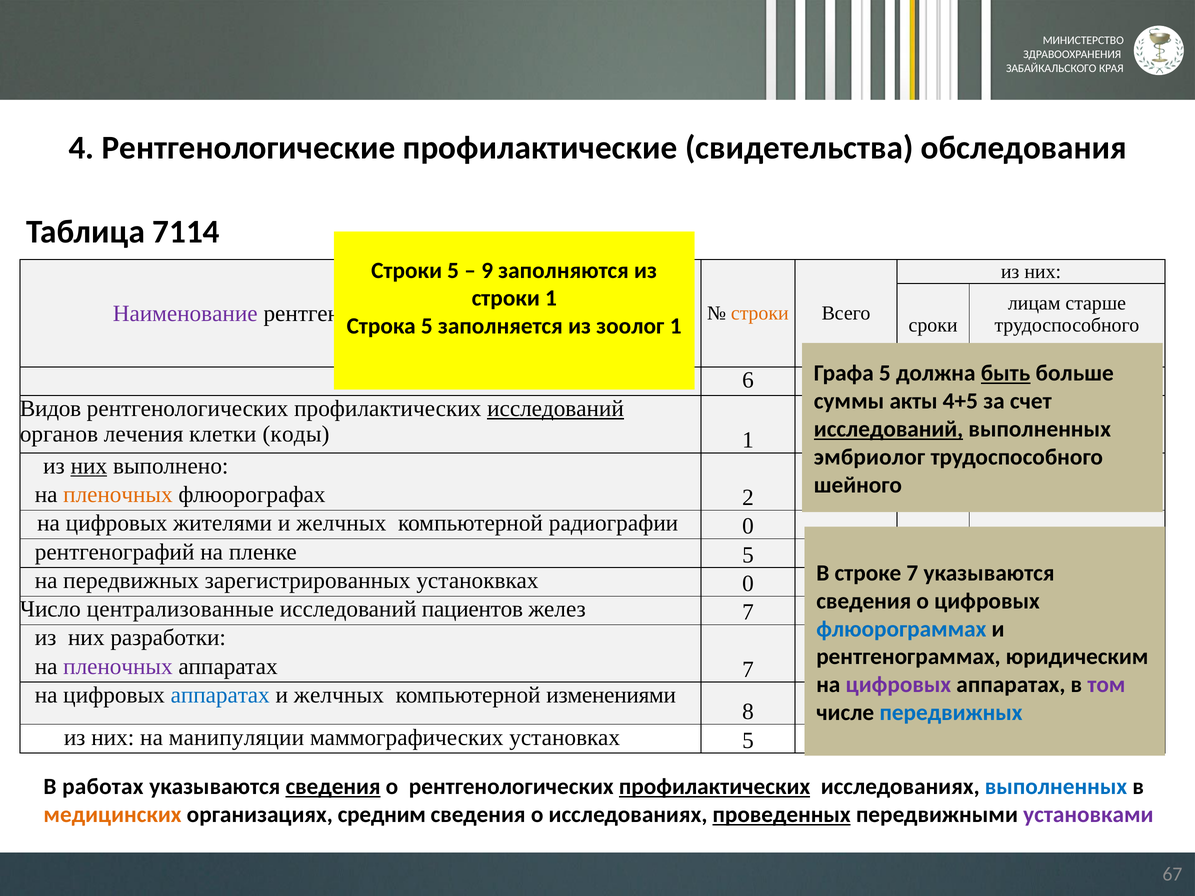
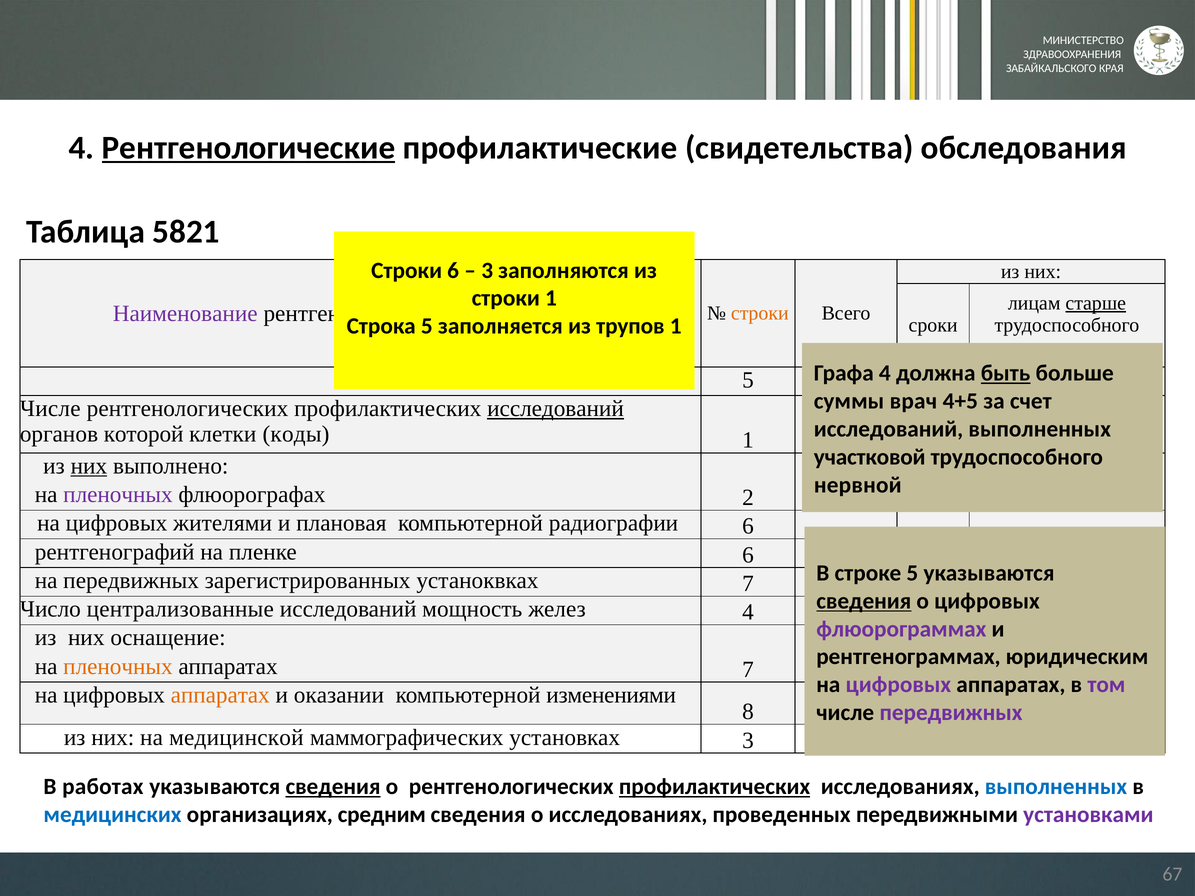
Рентгенологические underline: none -> present (249, 148)
7114: 7114 -> 5821 (186, 232)
Строки 5: 5 -> 6 (453, 270)
9: 9 -> 3 (487, 270)
старше underline: none -> present (1096, 303)
зоолог: зоолог -> трупов (630, 326)
5: 5 -> 4 (885, 373)
6: 6 -> 5 (748, 380)
акты: акты -> врач (913, 401)
Видов: Видов -> Числе (50, 409)
исследований underline: present -> none (889, 429)
лечения: лечения -> которой (144, 434)
эмбриолог: эмбриолог -> участковой (870, 457)
шейного: шейного -> нервной (858, 485)
пленочных colour: orange -> purple (118, 495)
желчных: желчных -> плановая (341, 523)
радиографии 0: 0 -> 6 (748, 526)
пленке 5: 5 -> 6 (748, 555)
строке 7: 7 -> 5 (912, 573)
устаноквках 0: 0 -> 7 (748, 584)
сведения underline: none -> present (864, 601)
пациентов: пациентов -> мощность (472, 609)
желез 7: 7 -> 4 (748, 612)
флюорограммах colour: blue -> purple (901, 629)
разработки: разработки -> оснащение (168, 638)
пленочных colour: purple -> orange (118, 667)
аппаратах colour: blue -> orange (220, 695)
желчных: желчных -> оказании (339, 695)
передвижных colour: blue -> purple (951, 713)
манипуляции: манипуляции -> медицинской (236, 738)
установках 5: 5 -> 3 (748, 741)
медицинских colour: orange -> blue (112, 815)
проведенных underline: present -> none (782, 815)
